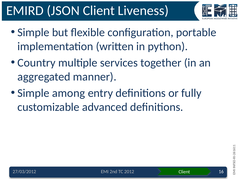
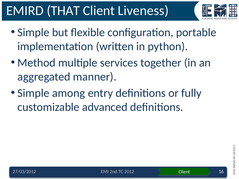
JSON: JSON -> THAT (63, 11)
Country: Country -> Method (37, 63)
